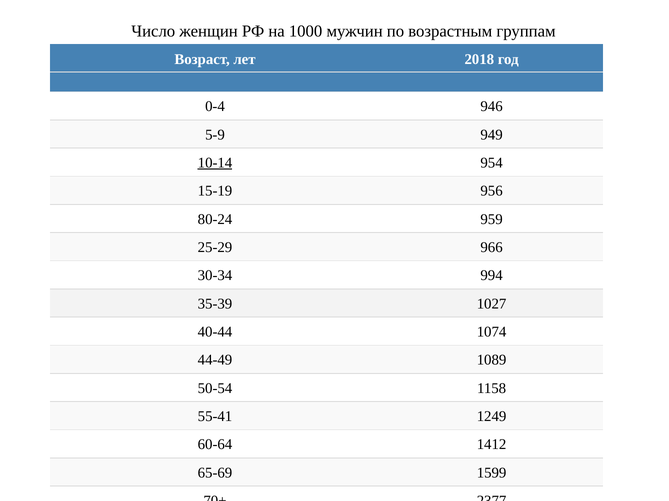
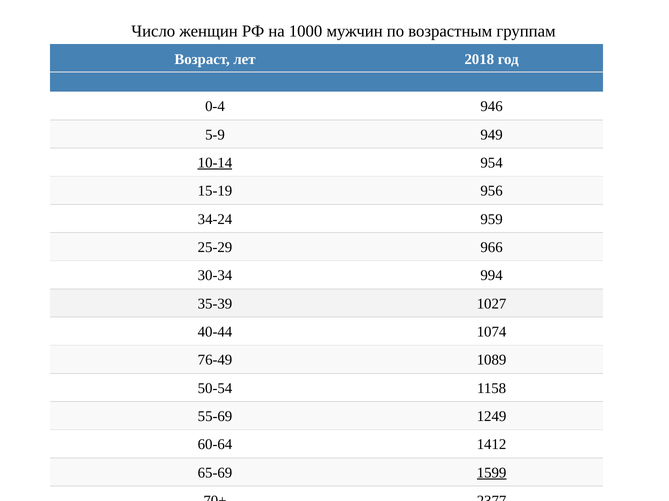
80-24: 80-24 -> 34-24 (215, 219)
44-49: 44-49 -> 76-49 (215, 361)
55-41: 55-41 -> 55-69 (215, 417)
1599 underline: none -> present (492, 473)
